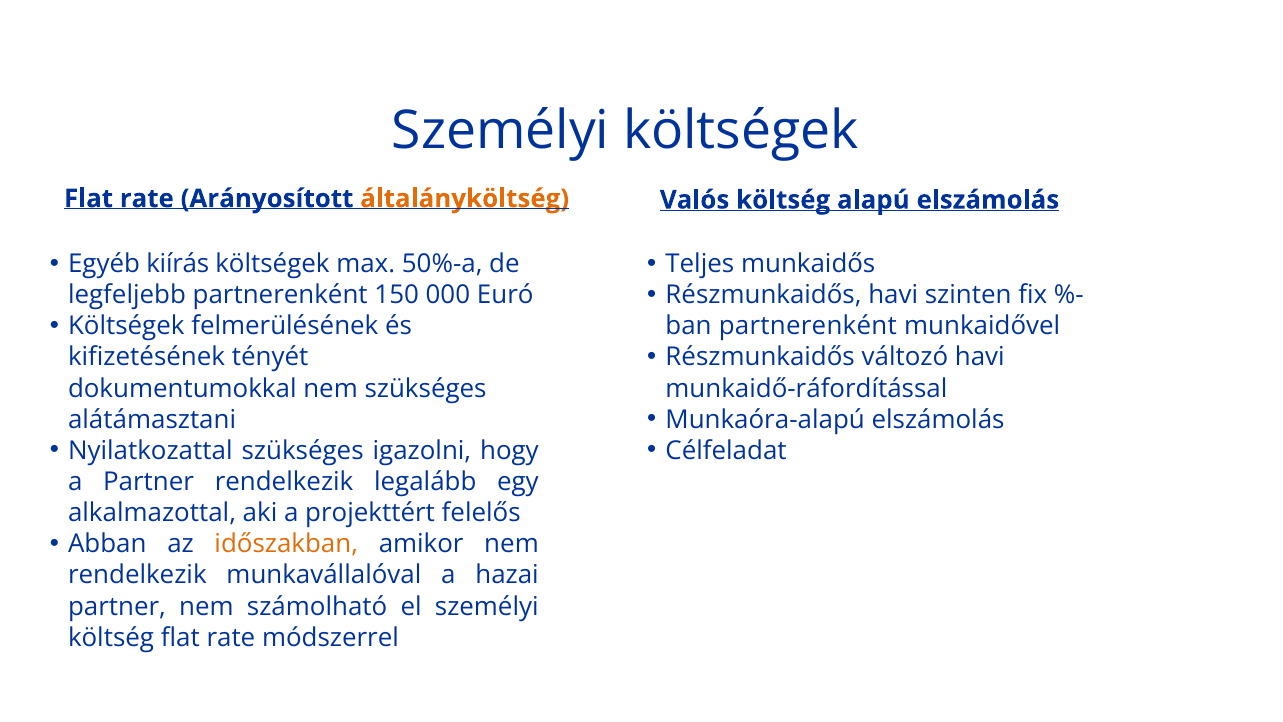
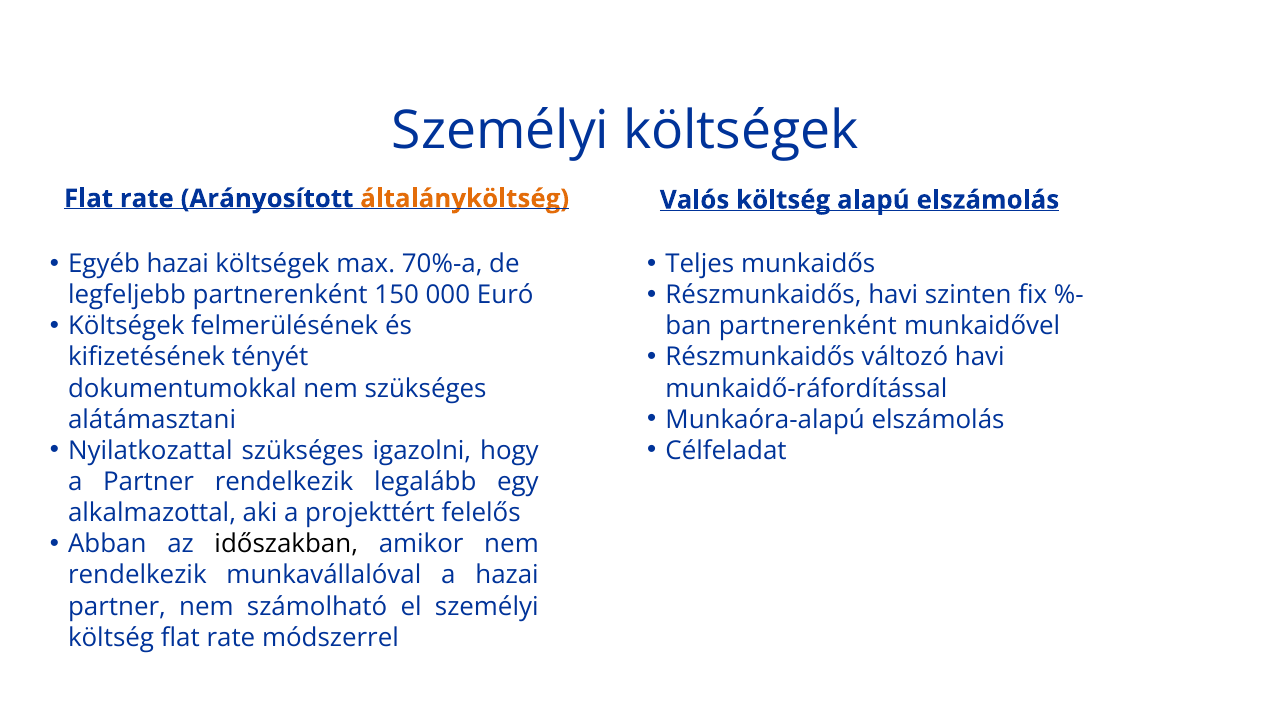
Egyéb kiírás: kiírás -> hazai (178, 264)
50%-a: 50%-a -> 70%-a (442, 264)
időszakban colour: orange -> black (286, 544)
